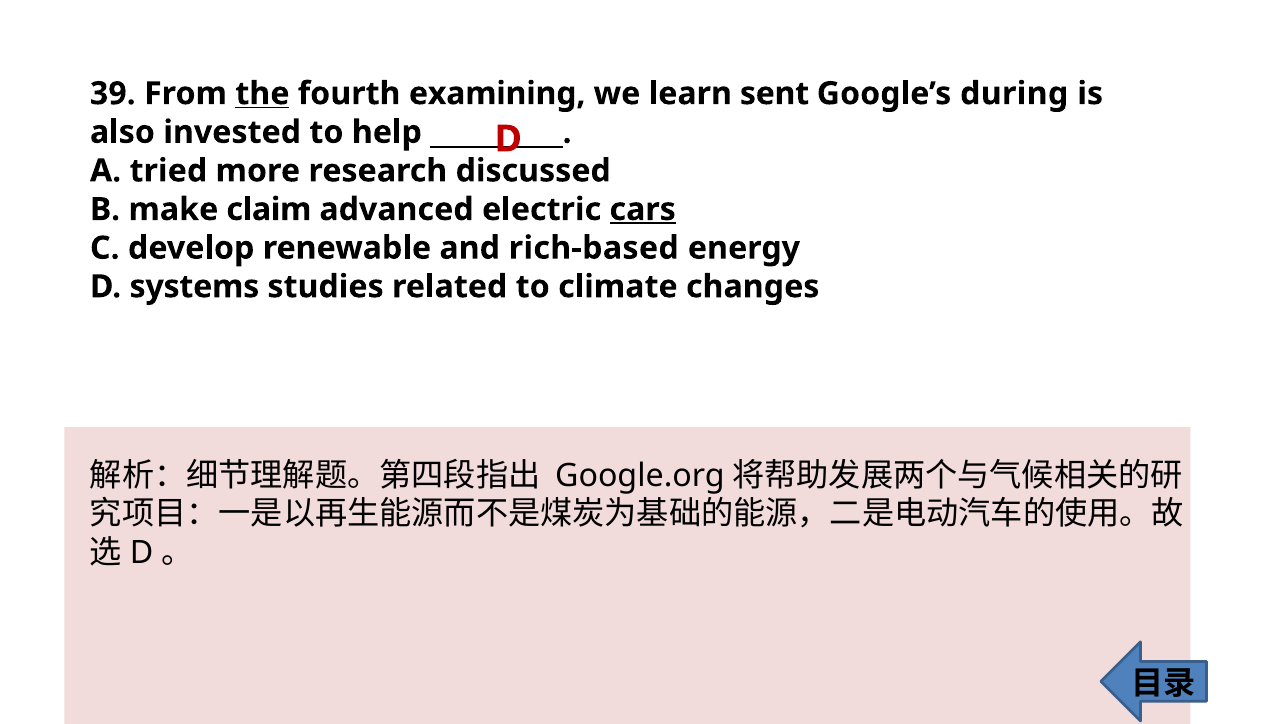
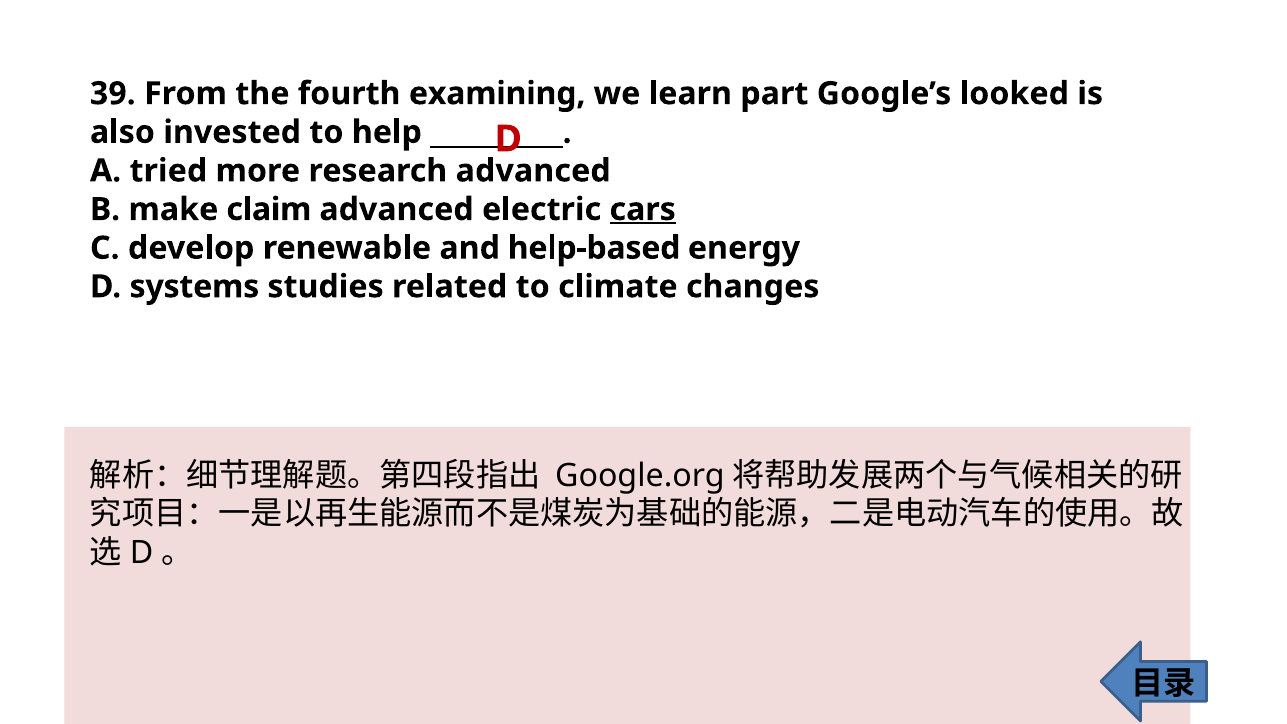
the underline: present -> none (262, 94)
sent: sent -> part (774, 94)
during: during -> looked (1014, 94)
research discussed: discussed -> advanced (533, 171)
rich-based: rich-based -> help-based (594, 248)
